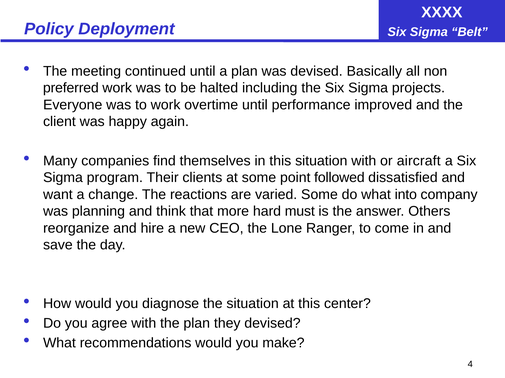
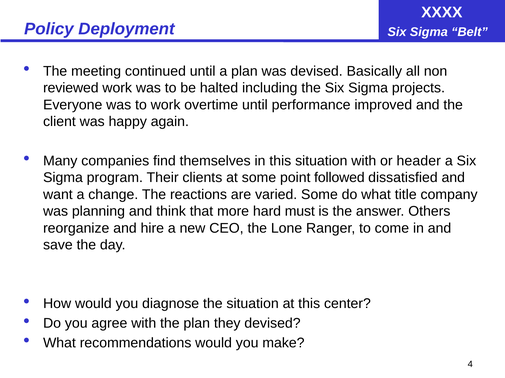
preferred: preferred -> reviewed (71, 88)
aircraft: aircraft -> header (419, 161)
into: into -> title (406, 195)
